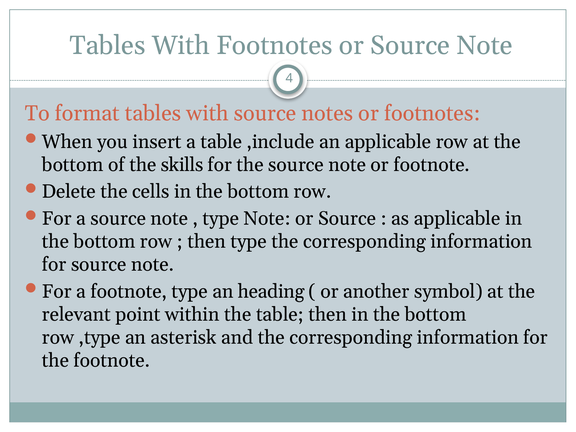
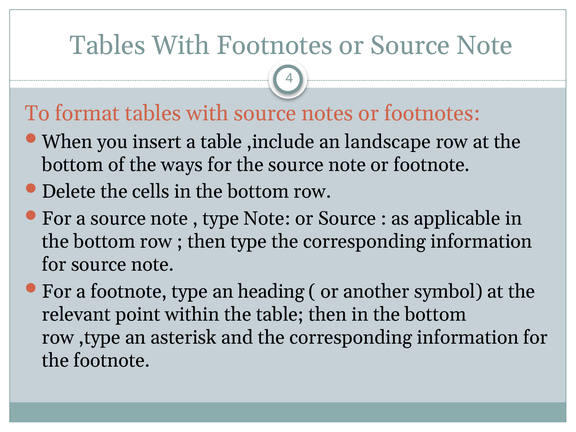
an applicable: applicable -> landscape (388, 142)
skills: skills -> ways (182, 165)
